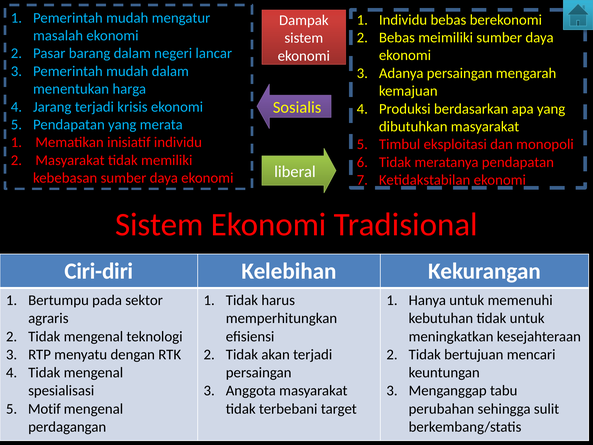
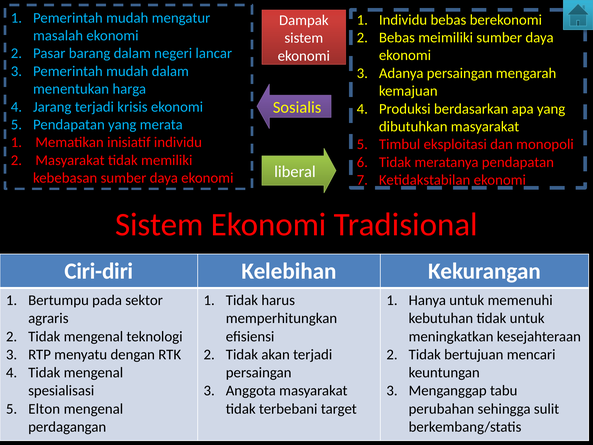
Motif: Motif -> Elton (44, 409)
